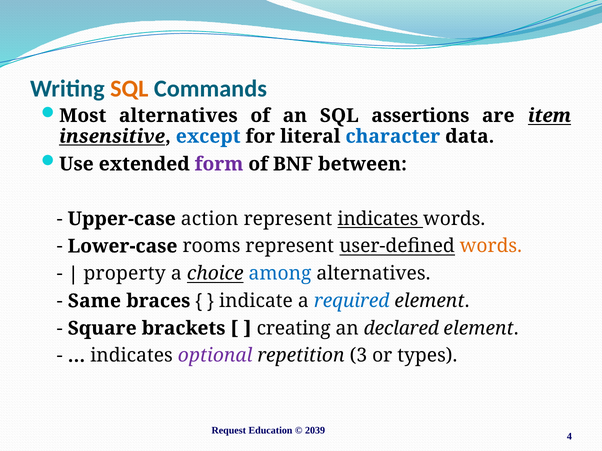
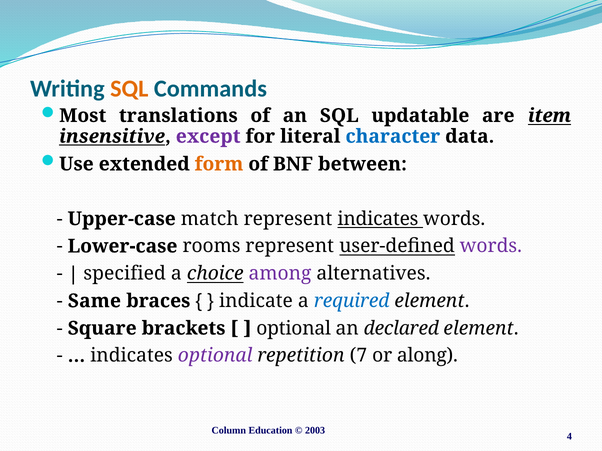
Most alternatives: alternatives -> translations (178, 116)
assertions: assertions -> updatable (420, 116)
except colour: blue -> purple (208, 137)
form colour: purple -> orange (219, 164)
action: action -> match (210, 219)
words colour: orange -> purple (491, 246)
property: property -> specified (125, 274)
among colour: blue -> purple (280, 274)
creating: creating -> optional (294, 329)
3: 3 -> 7 (358, 356)
types: types -> along (427, 356)
Request: Request -> Column (229, 431)
2039: 2039 -> 2003 (315, 431)
